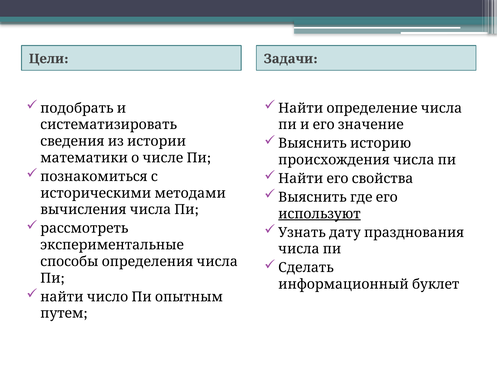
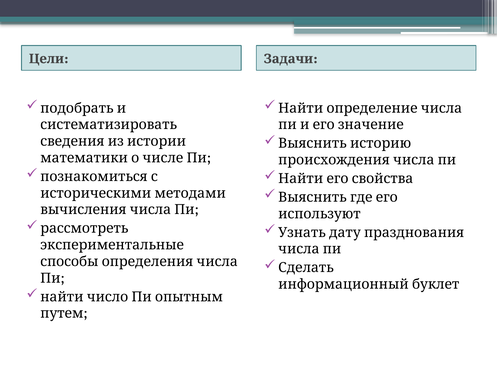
используют underline: present -> none (319, 214)
